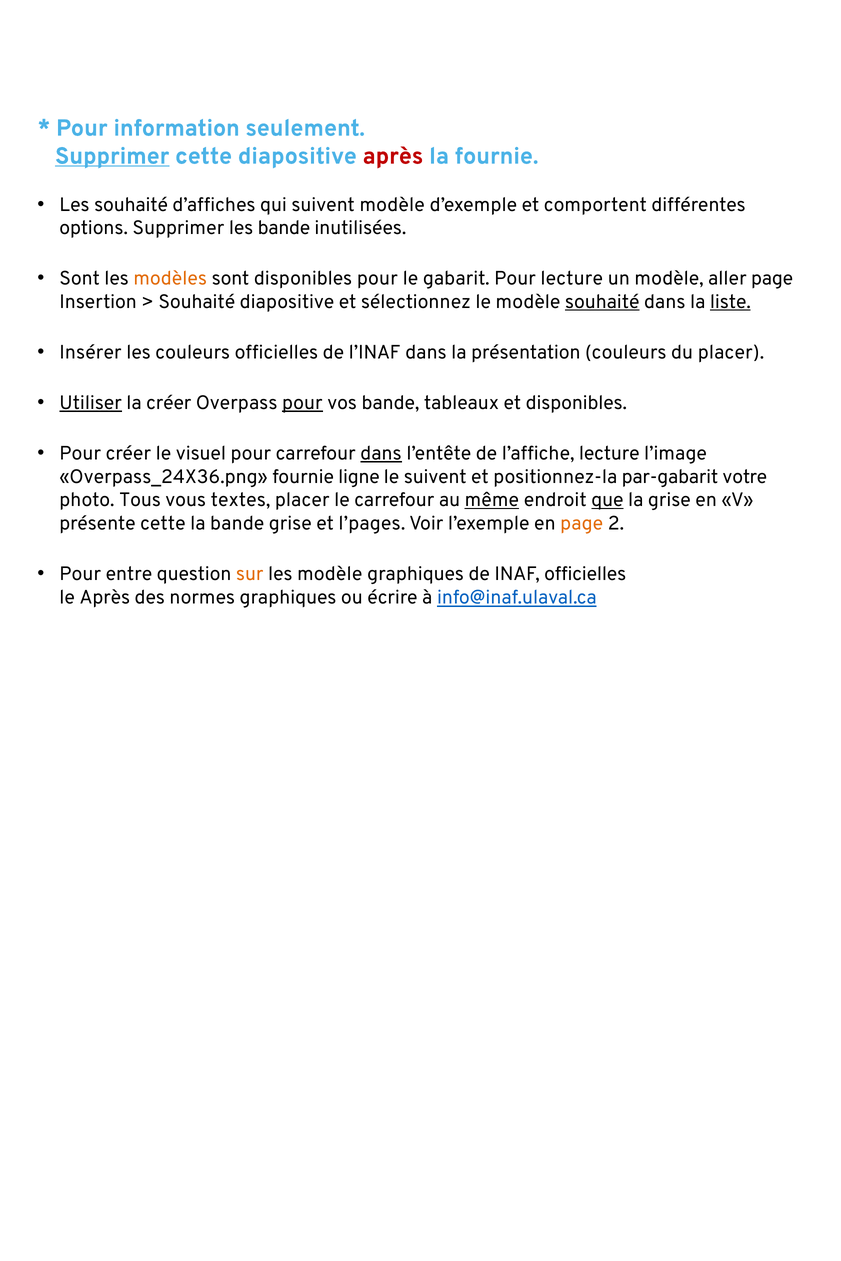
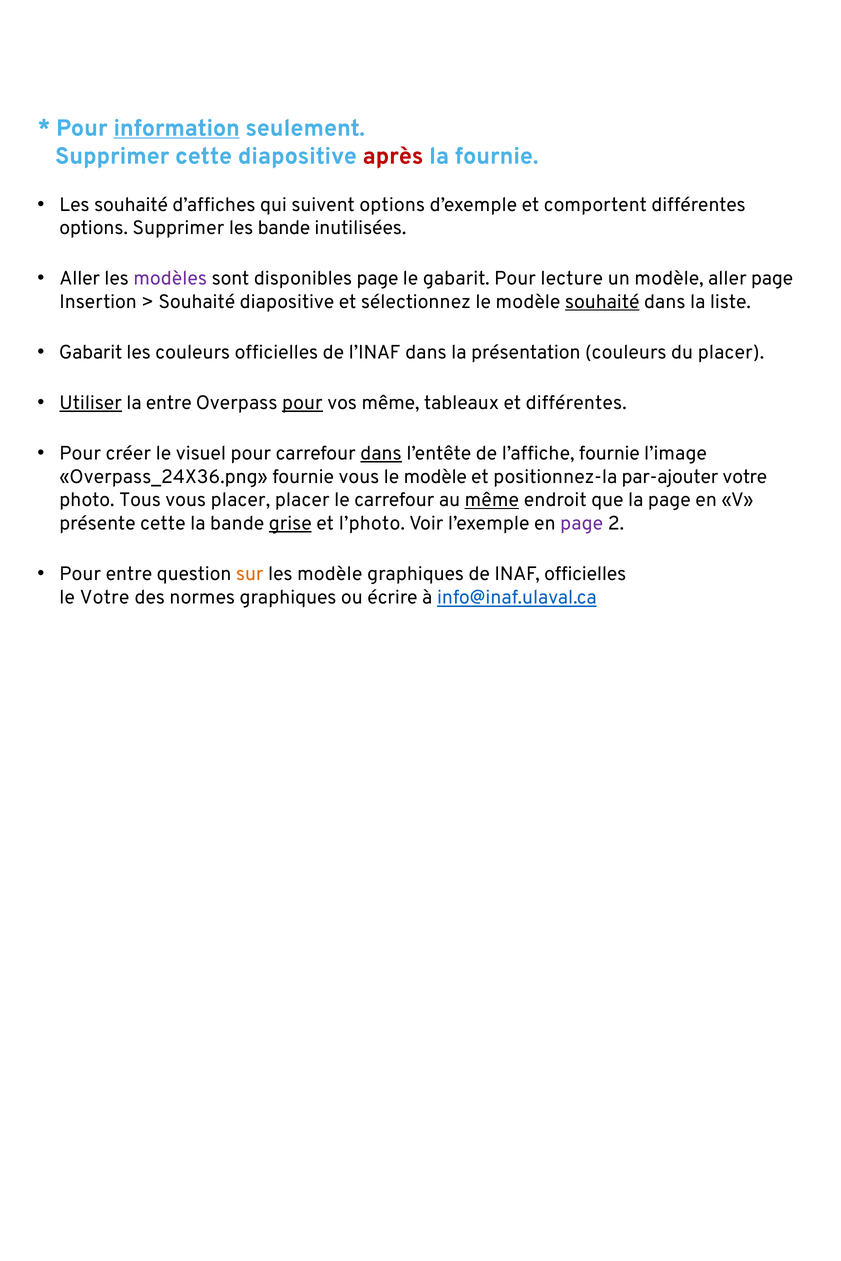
information underline: none -> present (177, 128)
Supprimer underline: present -> none (112, 156)
suivent modèle: modèle -> options (392, 205)
Sont: Sont -> Aller (80, 279)
modèles colour: orange -> purple (170, 279)
disponibles pour: pour -> page (378, 279)
liste underline: present -> none (730, 302)
Insérer: Insérer -> Gabarit (91, 352)
la créer: créer -> entre (169, 403)
vos bande: bande -> même (390, 403)
et disponibles: disponibles -> différentes (576, 403)
l’affiche lecture: lecture -> fournie (609, 454)
fournie ligne: ligne -> vous (359, 477)
suivent: suivent -> modèle (435, 477)
par-gabarit: par-gabarit -> par-ajouter (670, 477)
vous textes: textes -> placer (240, 500)
que underline: present -> none (607, 500)
la grise: grise -> page (669, 500)
grise underline: none -> present (290, 524)
l’pages: l’pages -> l’photo (372, 524)
page colour: orange -> purple (582, 524)
le Après: Après -> Votre (105, 597)
